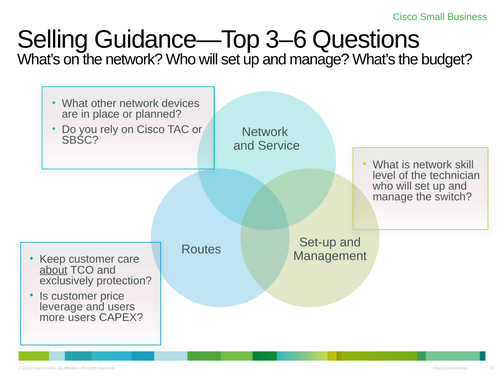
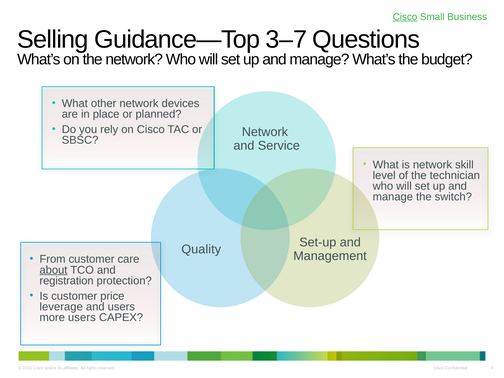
Cisco underline: none -> present (405, 17)
3–6: 3–6 -> 3–7 (286, 40)
Routes: Routes -> Quality (201, 249)
Keep: Keep -> From (53, 259)
exclusively: exclusively -> registration (67, 281)
